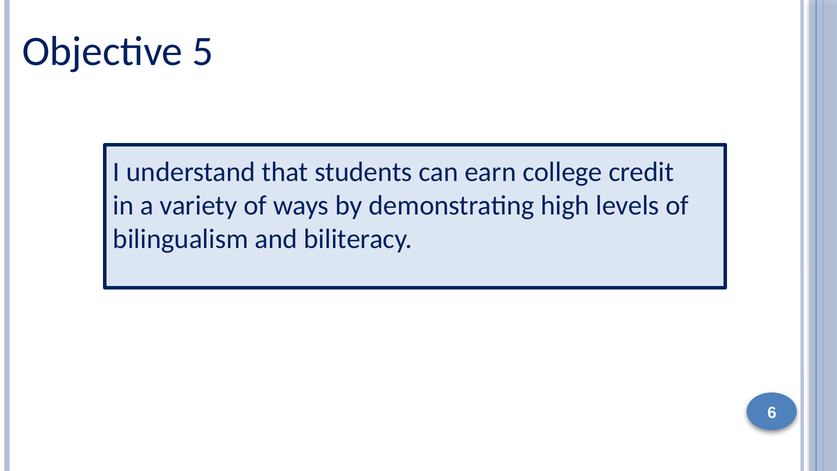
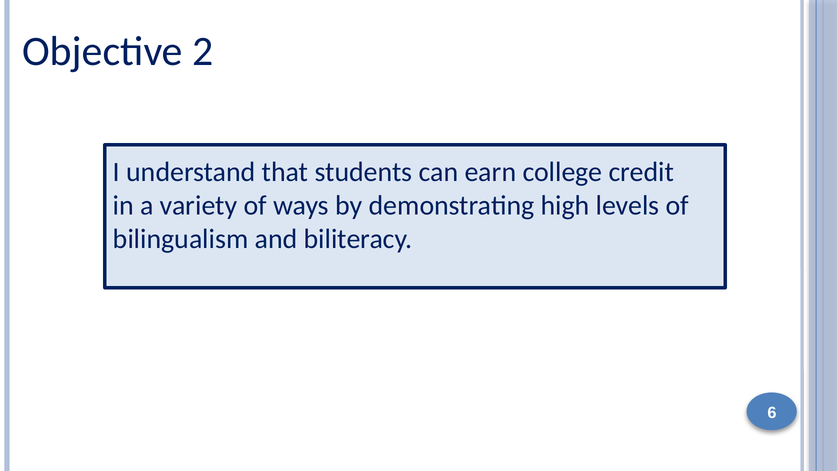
5: 5 -> 2 (203, 51)
